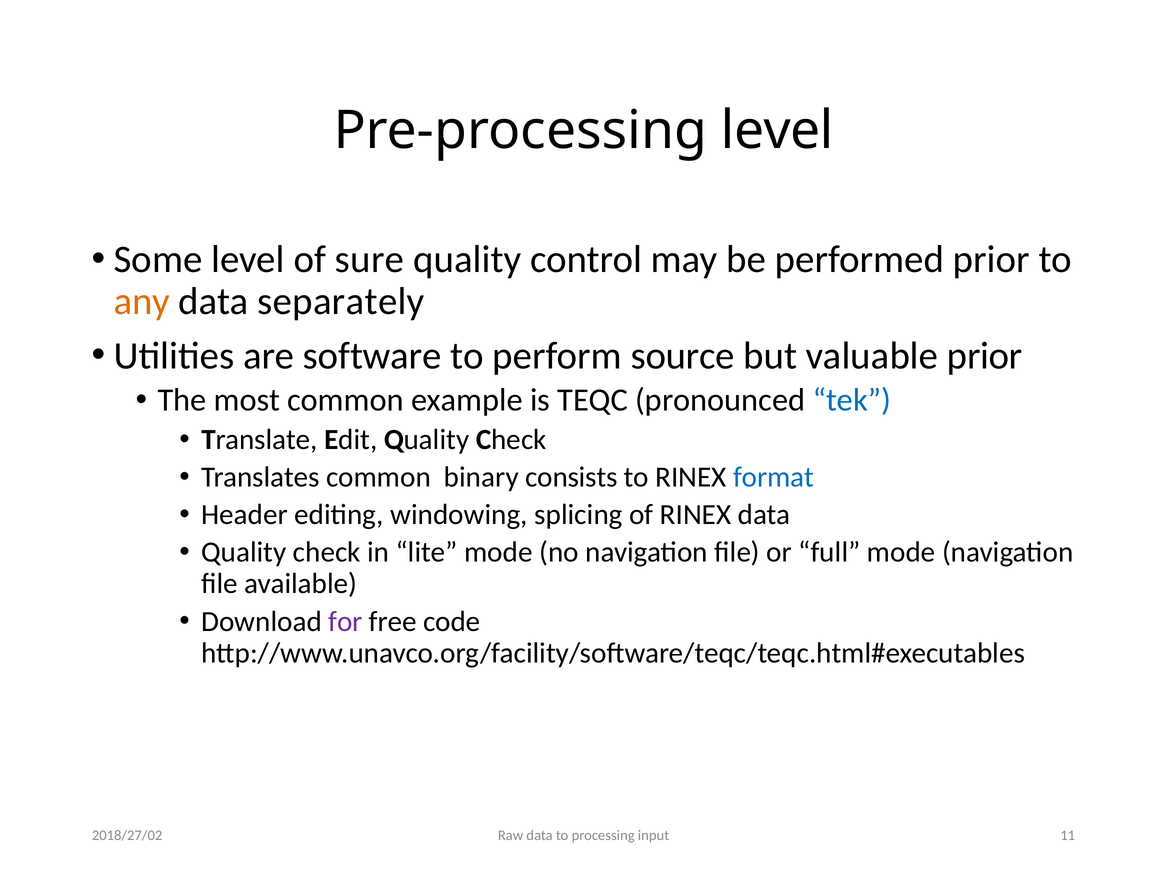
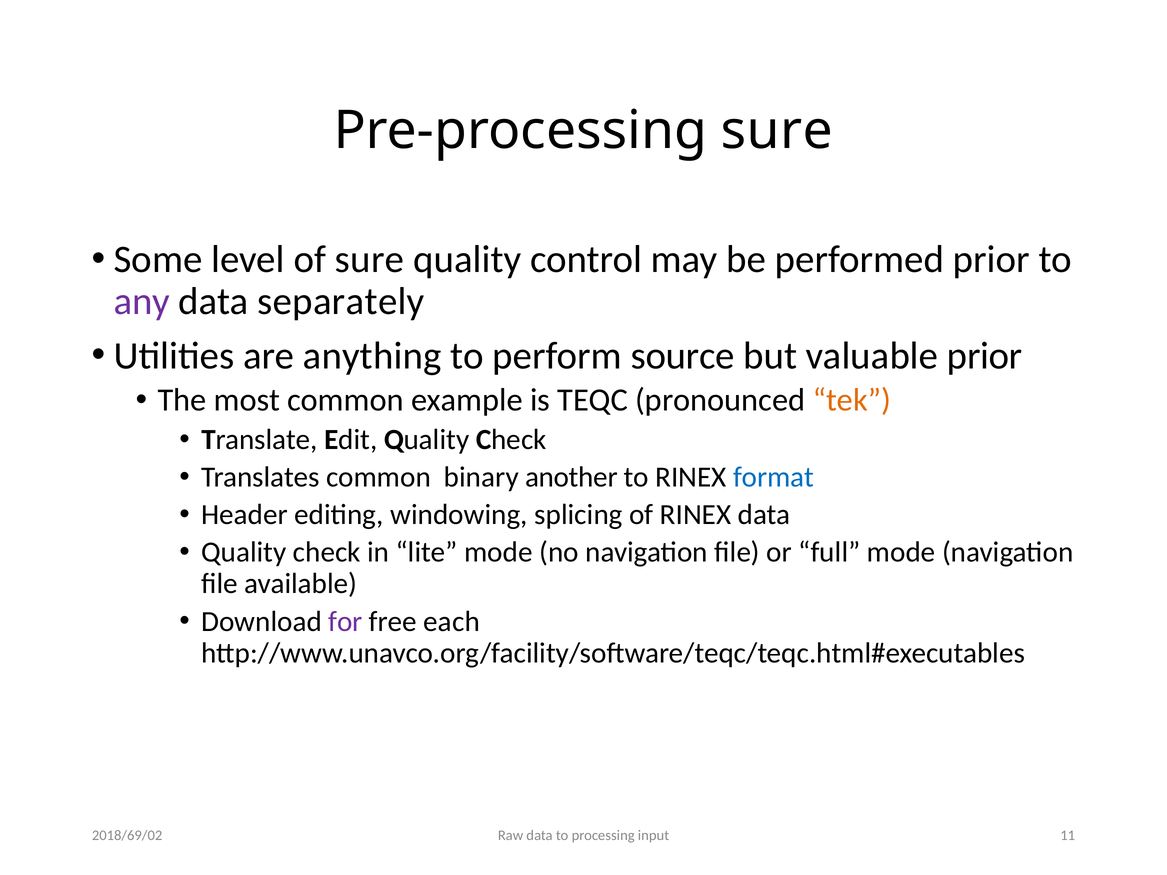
Pre-processing level: level -> sure (777, 131)
any colour: orange -> purple (142, 302)
software: software -> anything (372, 356)
tek colour: blue -> orange (852, 400)
consists: consists -> another (572, 477)
code: code -> each (452, 622)
2018/27/02: 2018/27/02 -> 2018/69/02 (127, 836)
